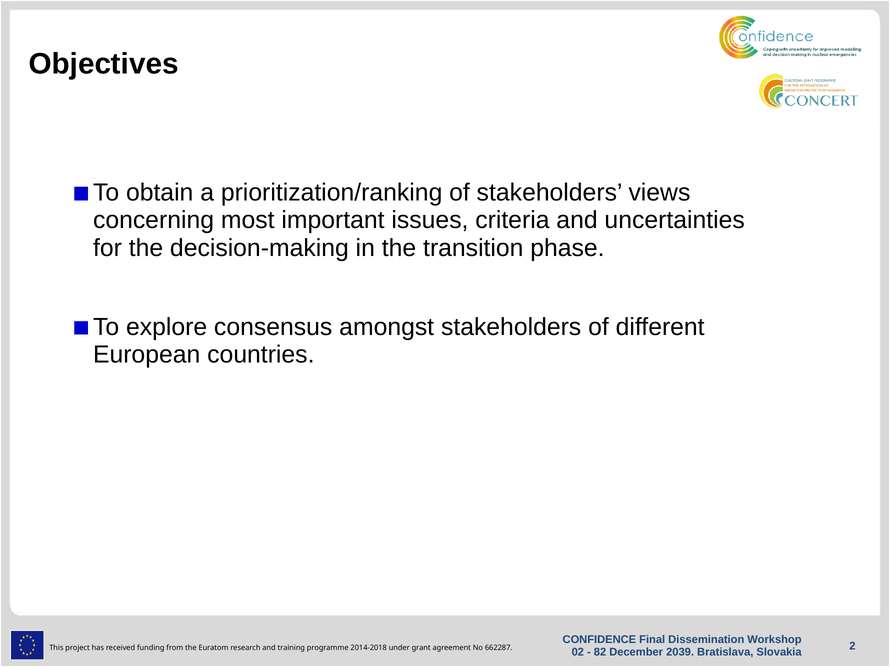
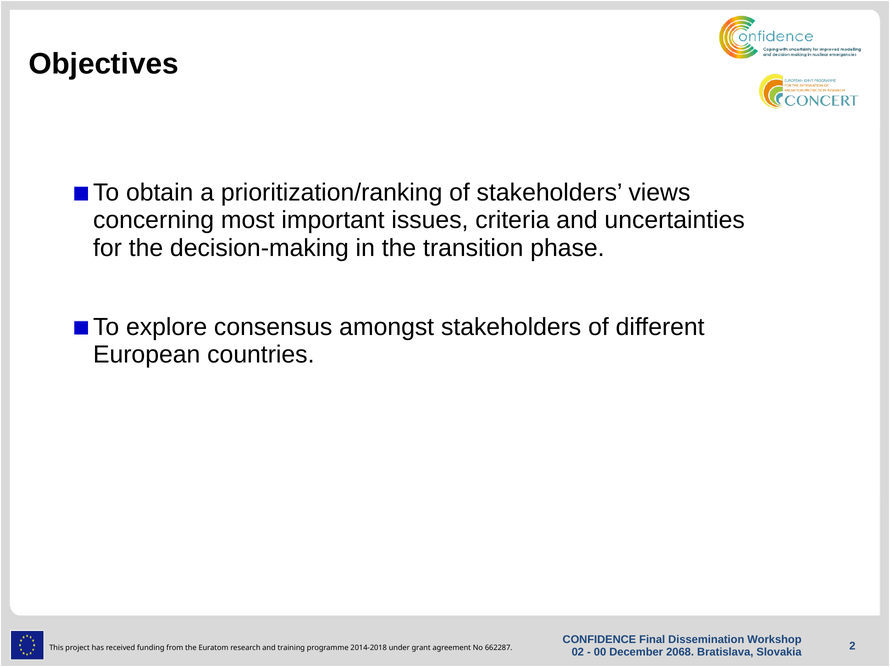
82: 82 -> 00 (600, 652)
2039: 2039 -> 2068 (680, 652)
